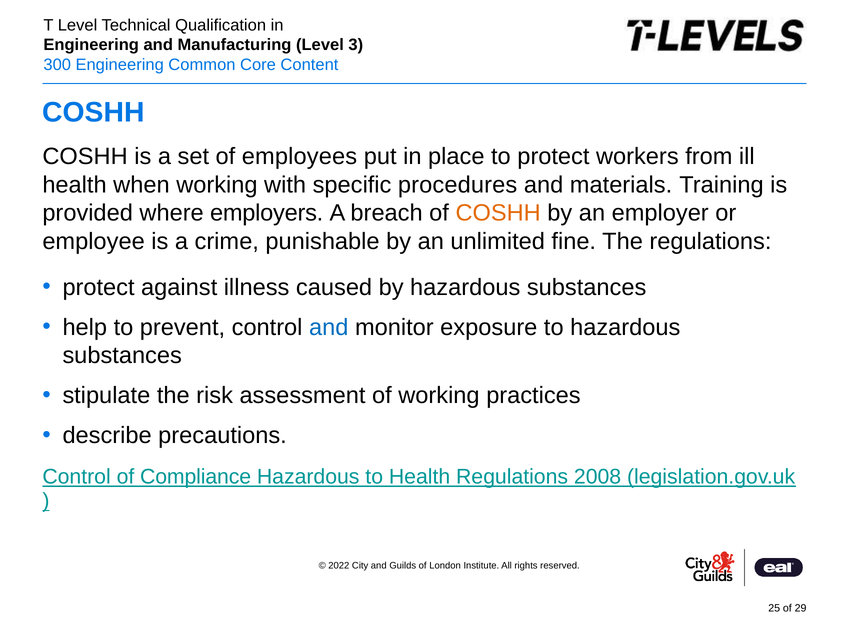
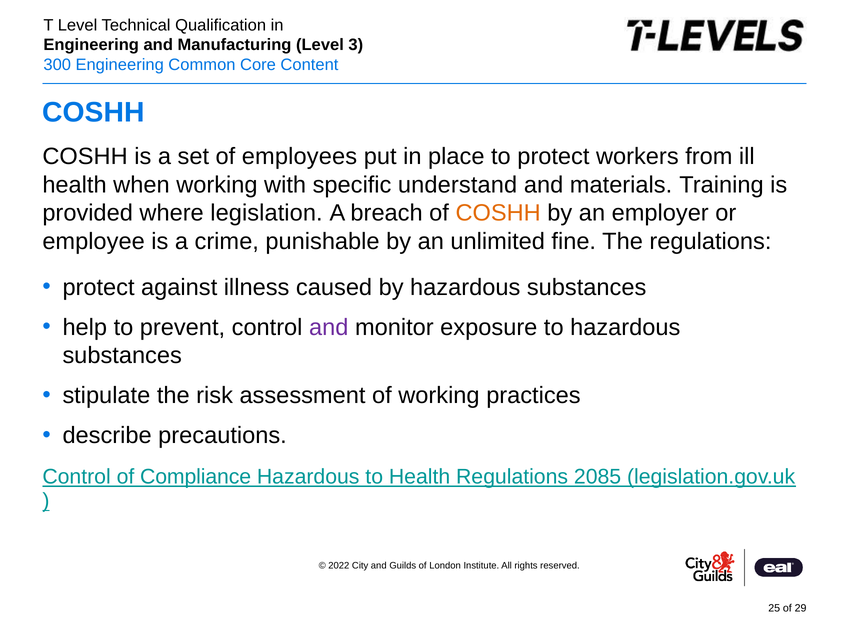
procedures: procedures -> understand (458, 185)
employers: employers -> legislation (266, 213)
and colour: blue -> purple (329, 328)
2008: 2008 -> 2085 (598, 478)
